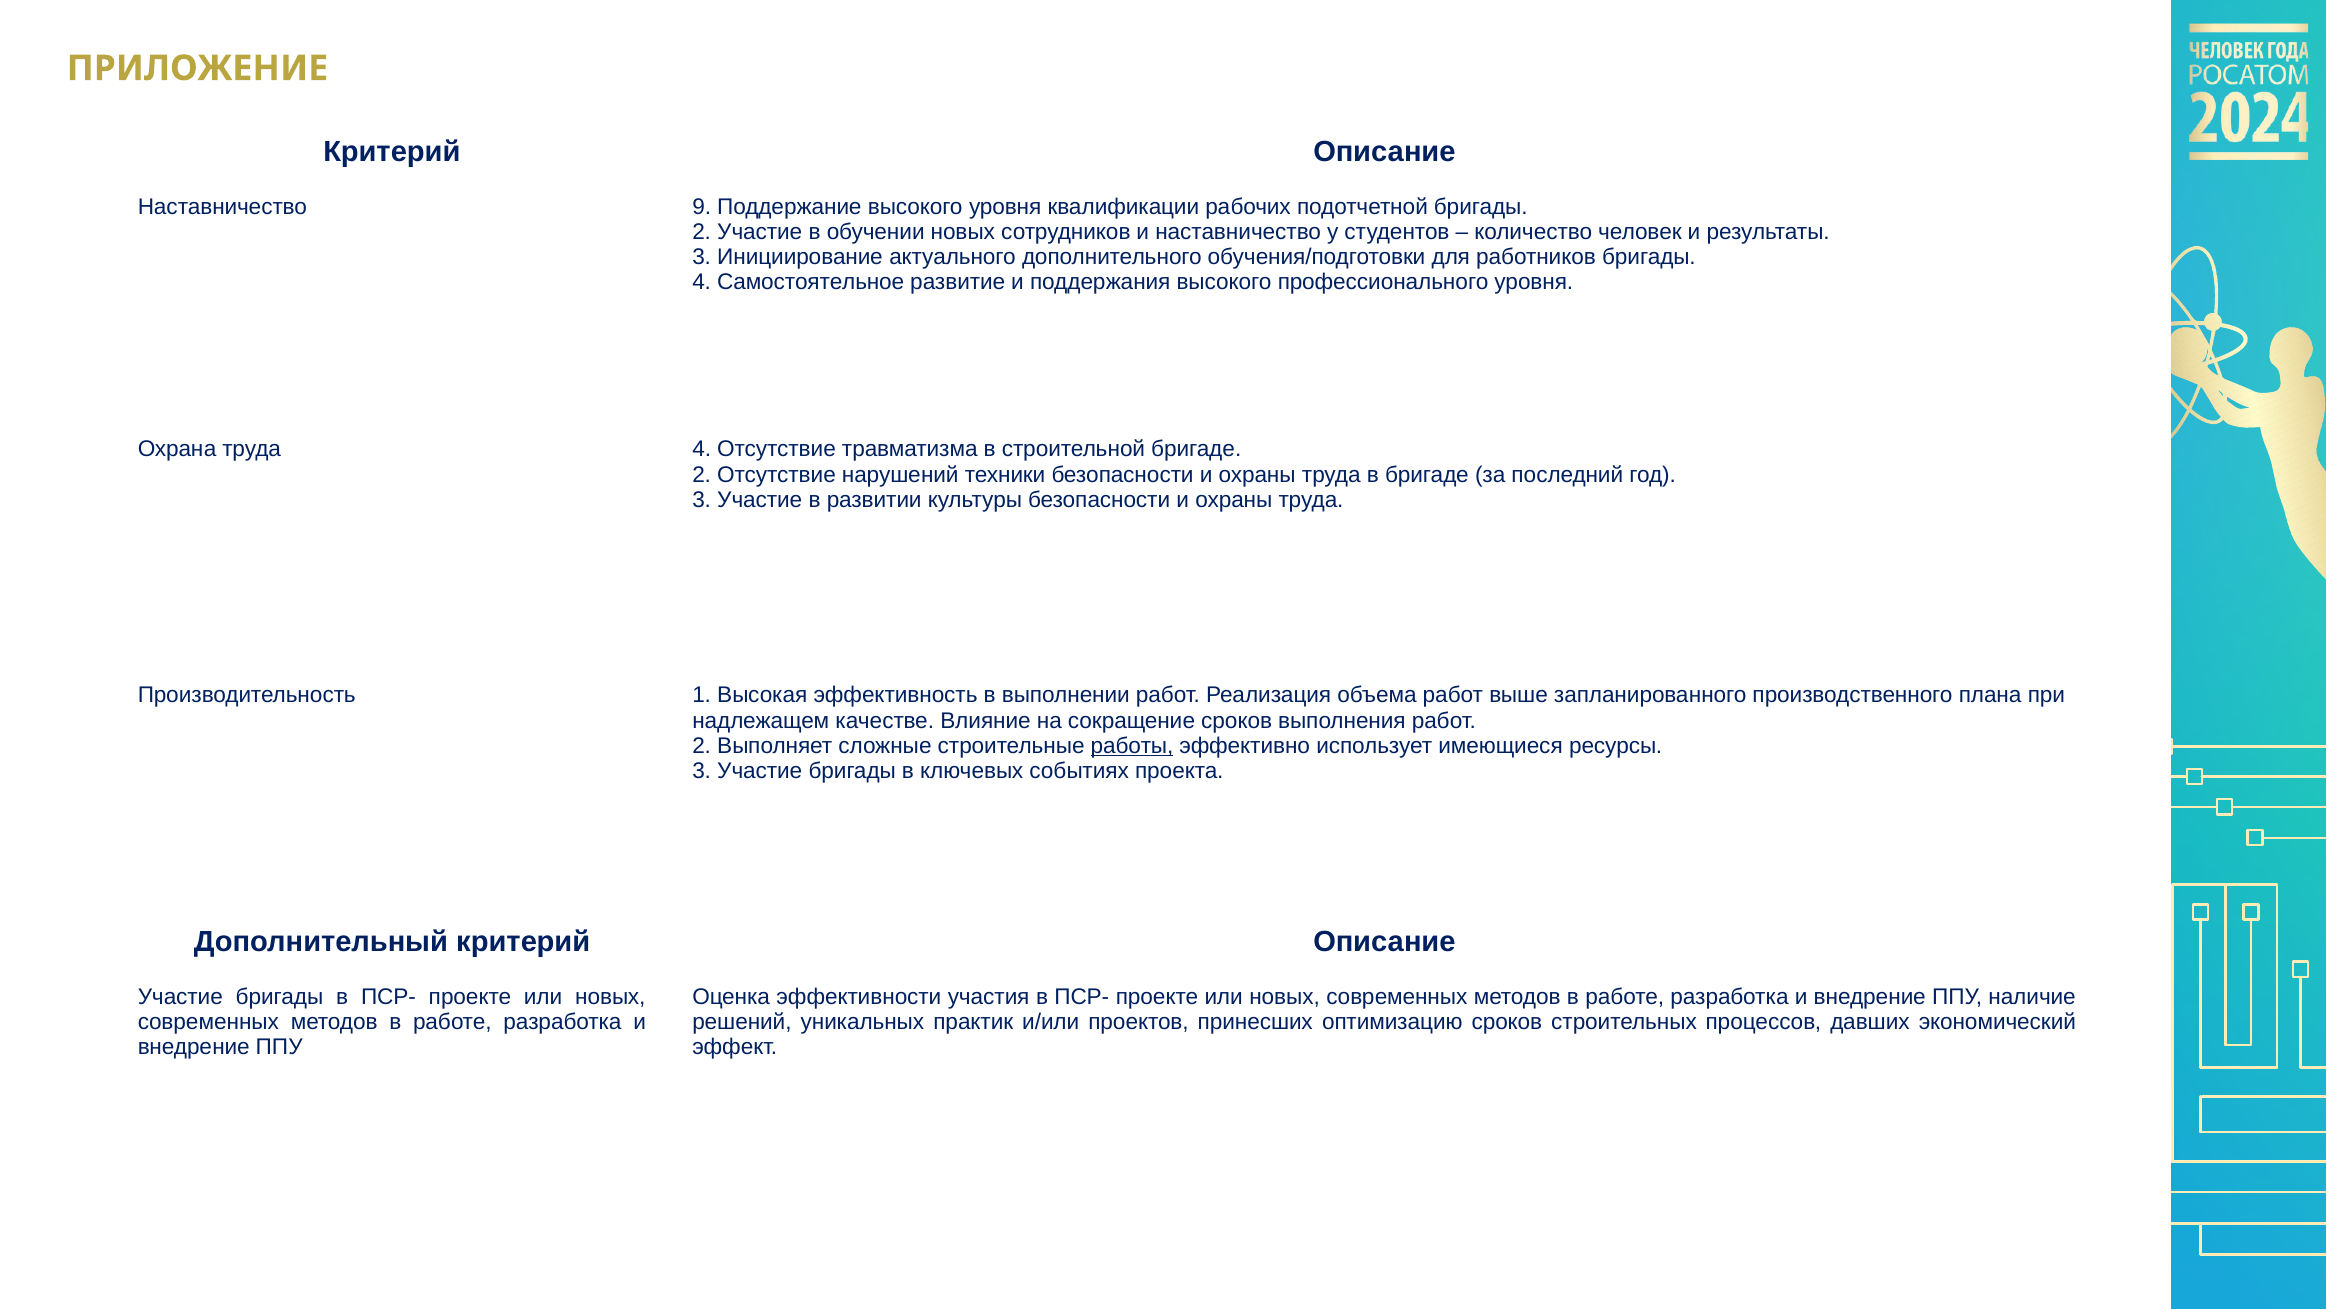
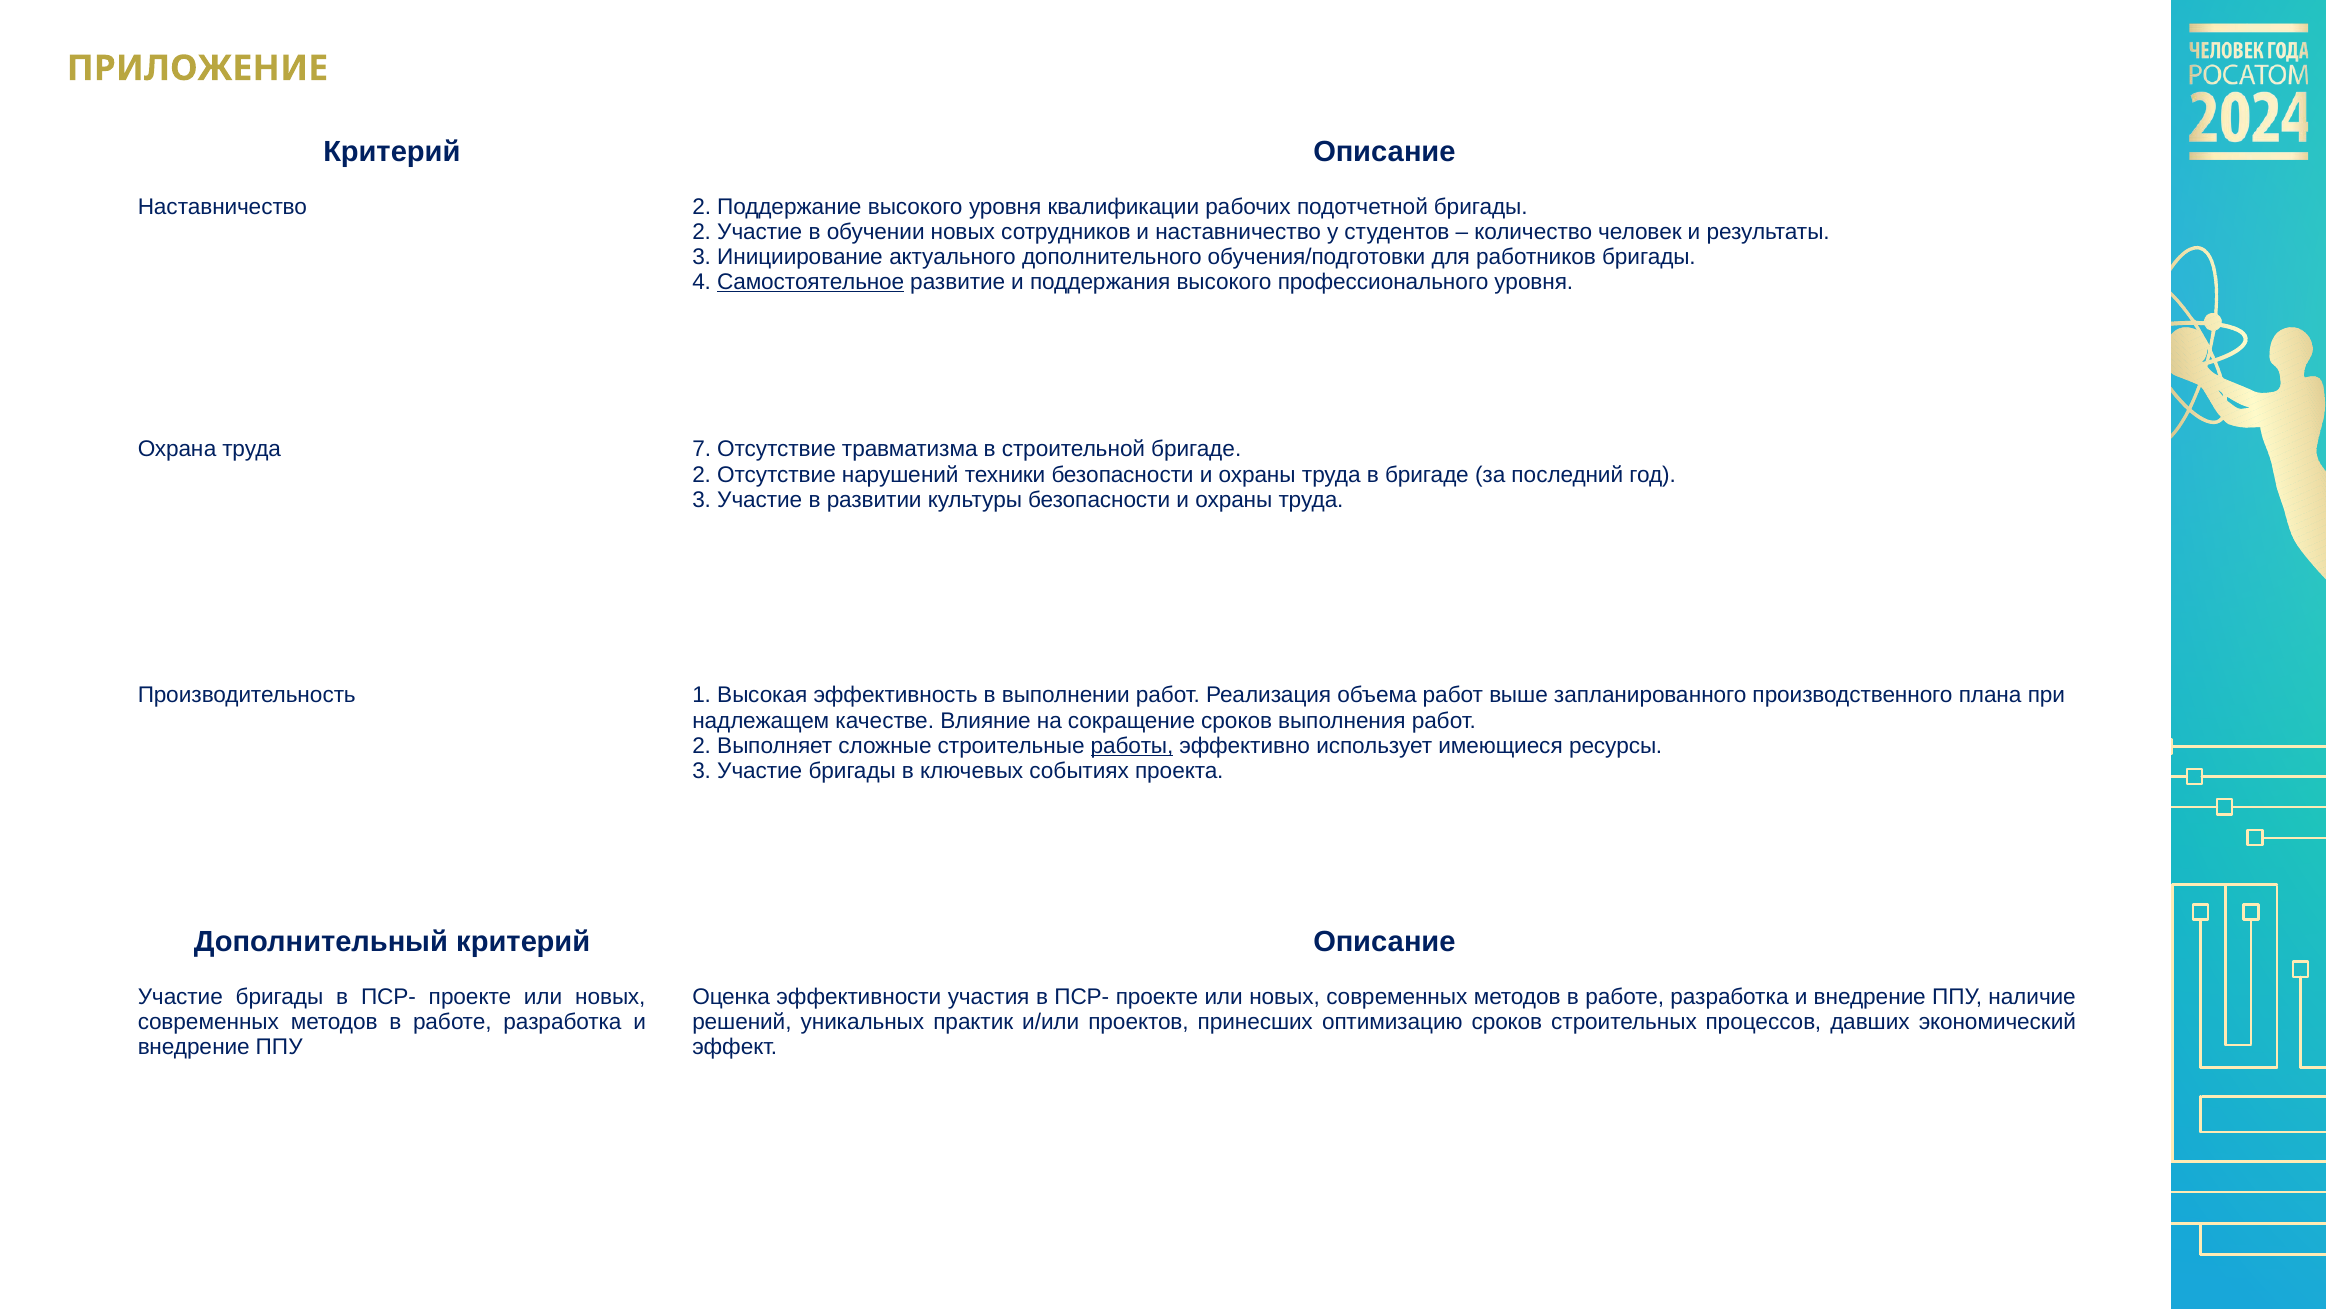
Наставничество 9: 9 -> 2 (702, 207)
Самостоятельное underline: none -> present (811, 282)
труда 4: 4 -> 7 (702, 449)
